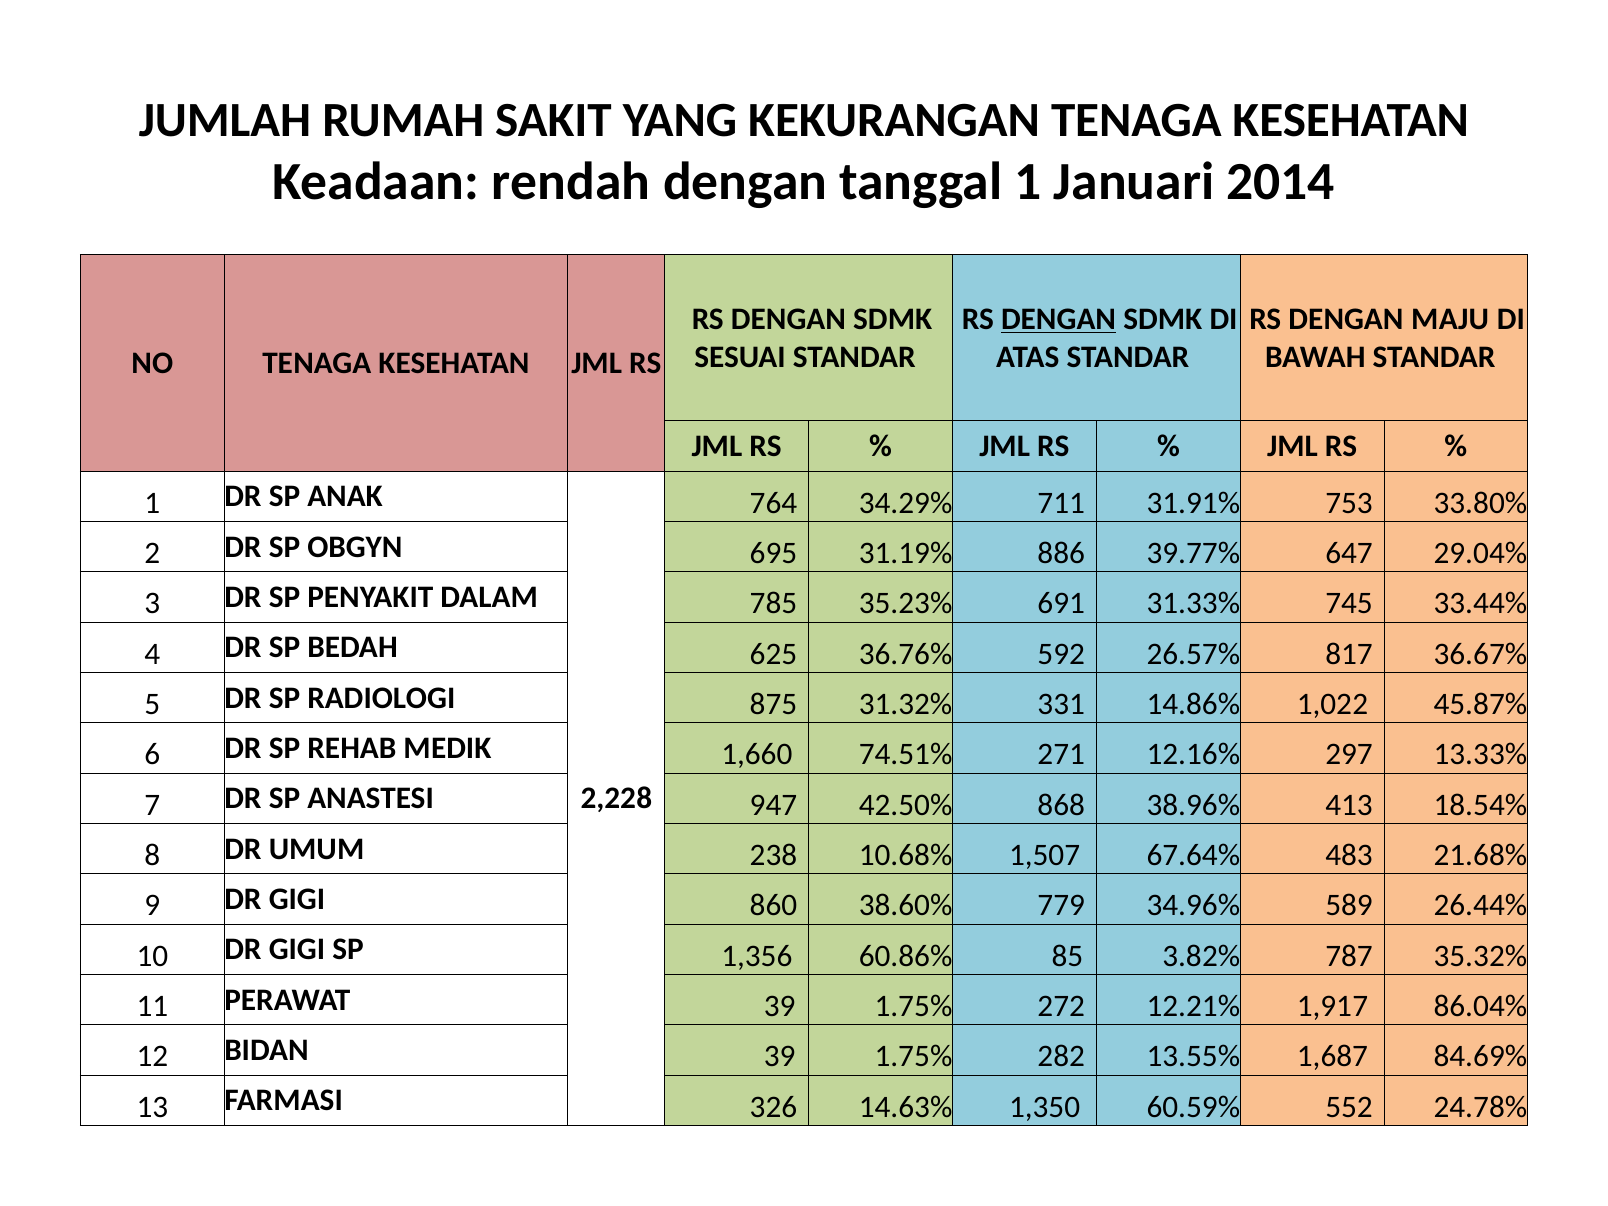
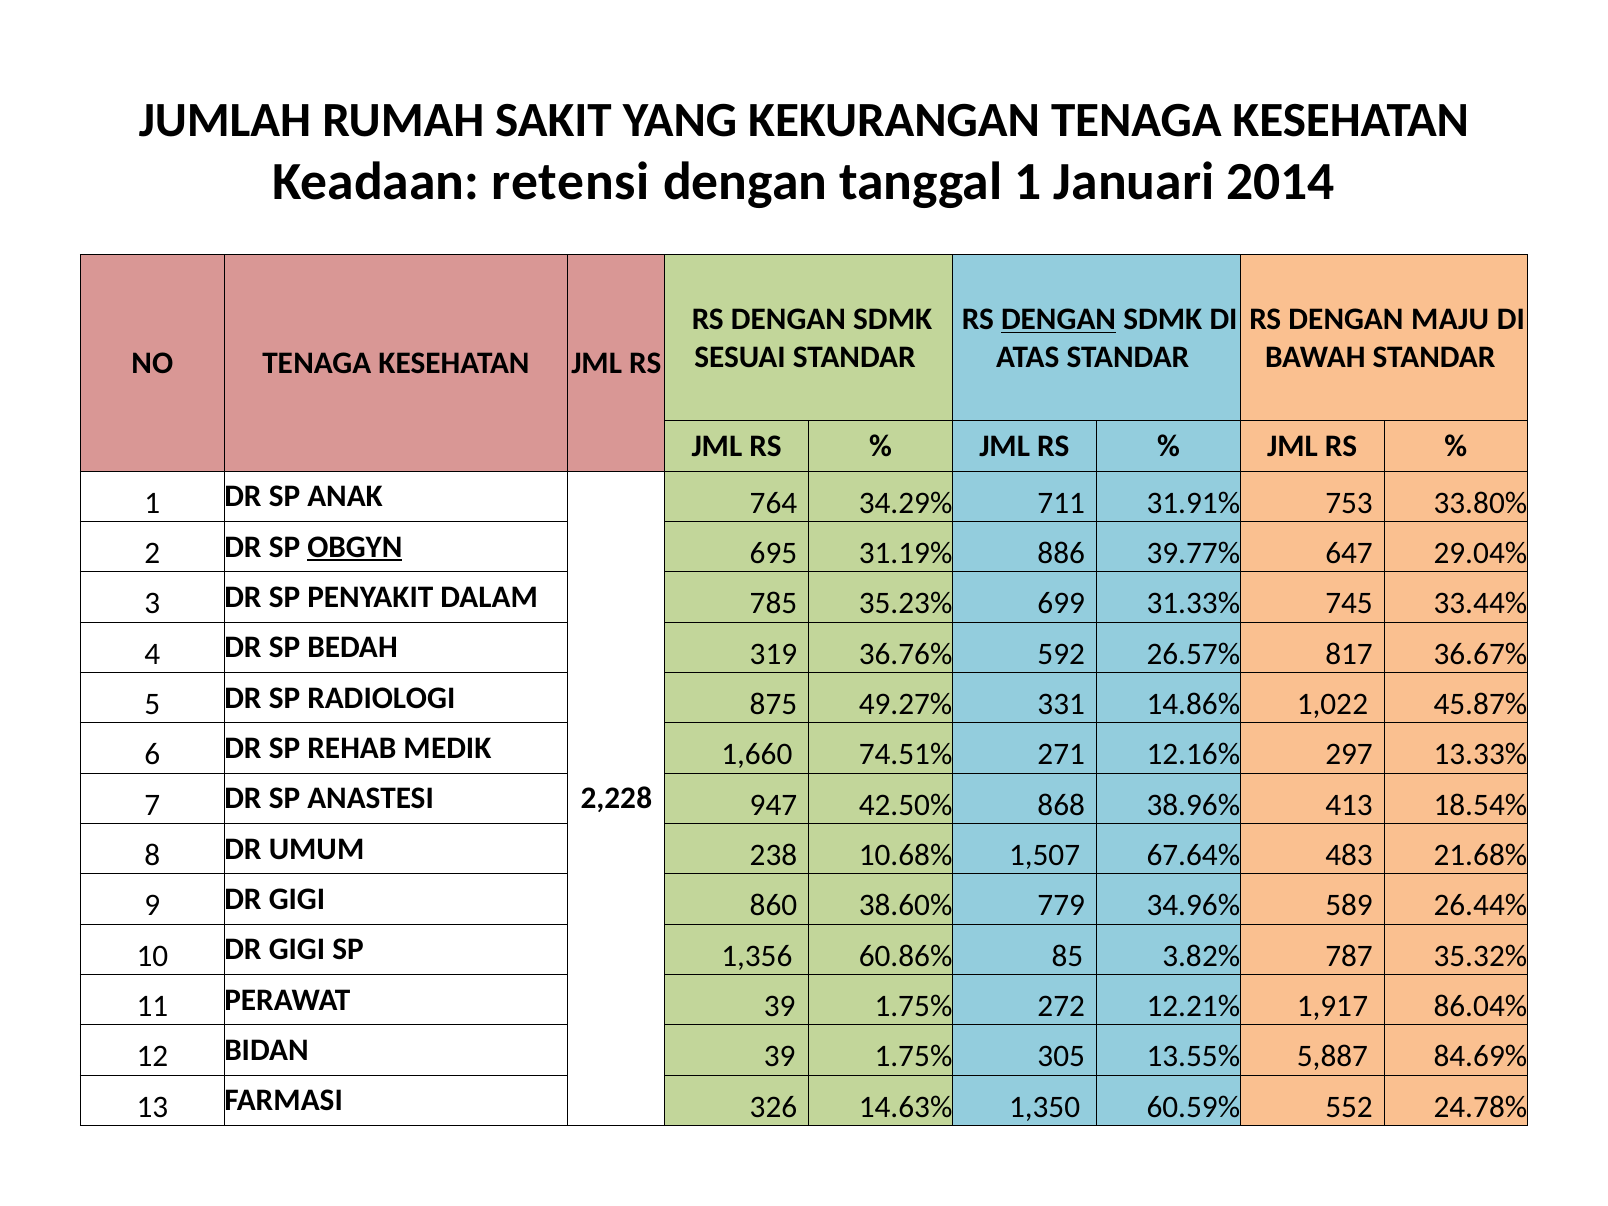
rendah: rendah -> retensi (571, 182)
OBGYN underline: none -> present (355, 547)
691: 691 -> 699 (1061, 603)
625: 625 -> 319 (773, 654)
31.32%: 31.32% -> 49.27% (906, 704)
282: 282 -> 305 (1061, 1056)
1,687: 1,687 -> 5,887 (1332, 1056)
